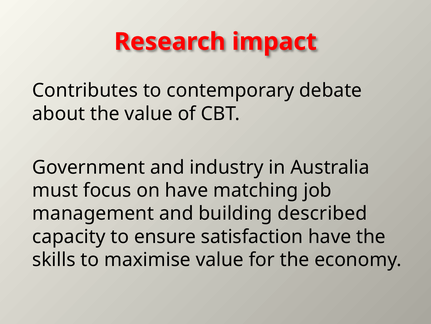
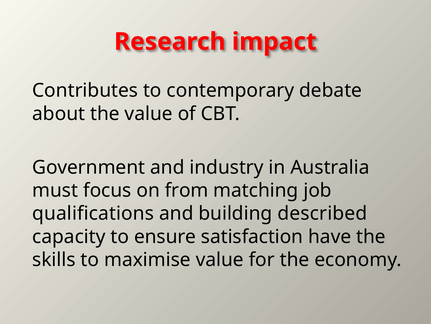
on have: have -> from (187, 190)
management: management -> qualifications (93, 213)
